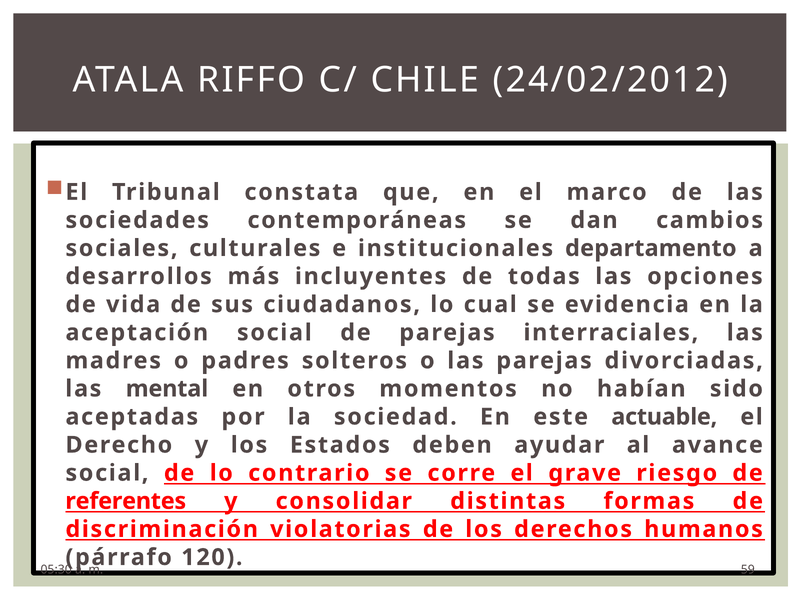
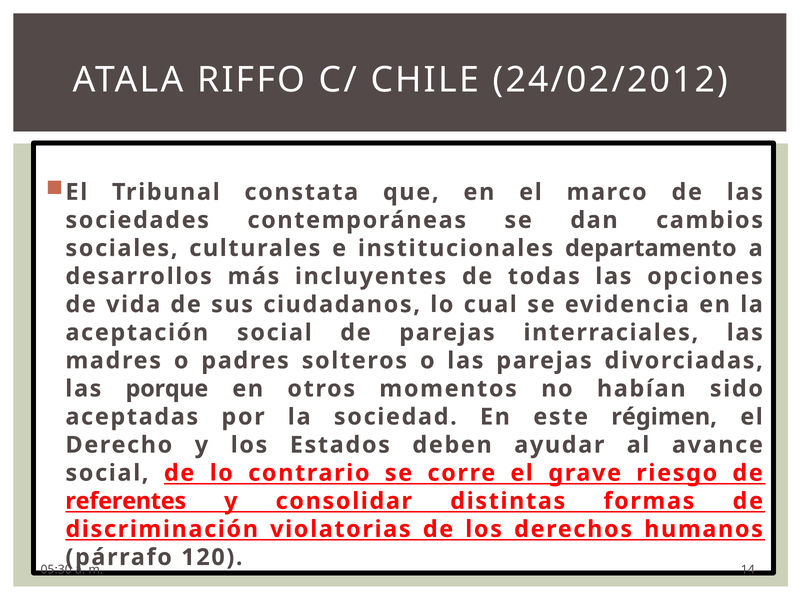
mental: mental -> porque (167, 388)
actuable: actuable -> régimen (664, 416)
59: 59 -> 14 (748, 569)
